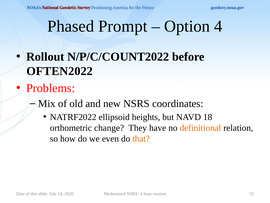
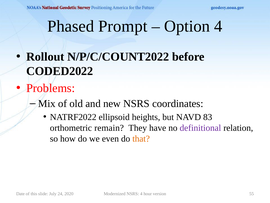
OFTEN2022: OFTEN2022 -> CODED2022 (60, 71)
18: 18 -> 83 (208, 117)
change: change -> remain (109, 128)
definitional colour: orange -> purple (200, 128)
